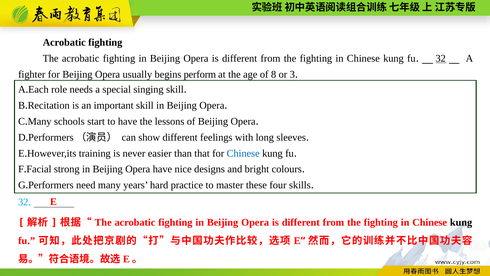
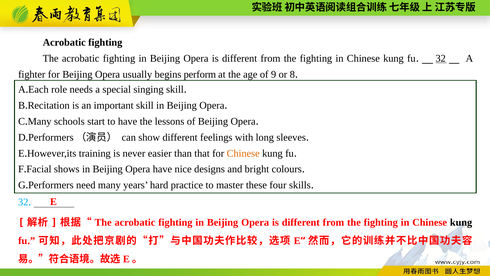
8: 8 -> 9 (274, 74)
3: 3 -> 8 (292, 74)
Chinese colour: blue -> orange (243, 153)
strong: strong -> shows (67, 169)
